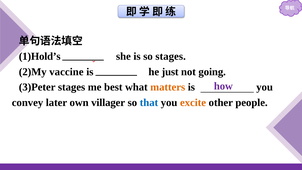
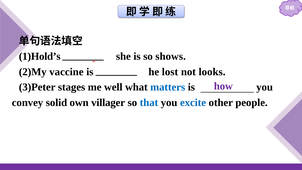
so stages: stages -> shows (171, 56)
just: just -> lost (170, 72)
going: going -> looks (212, 72)
best: best -> well (113, 87)
matters colour: orange -> blue (168, 87)
later: later -> solid (57, 102)
excite colour: orange -> blue (193, 102)
